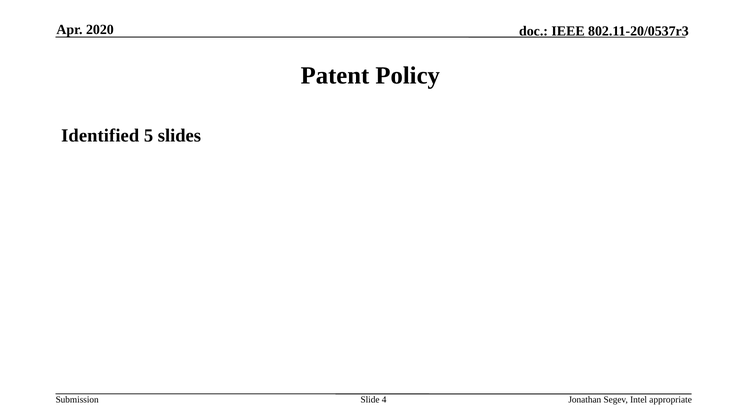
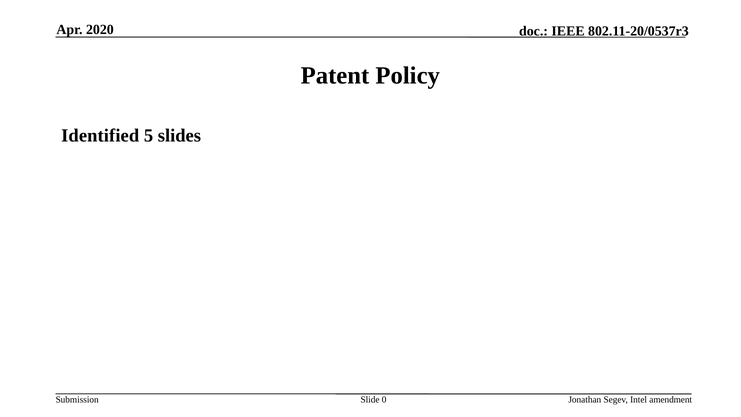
4: 4 -> 0 (384, 400)
appropriate: appropriate -> amendment (671, 400)
